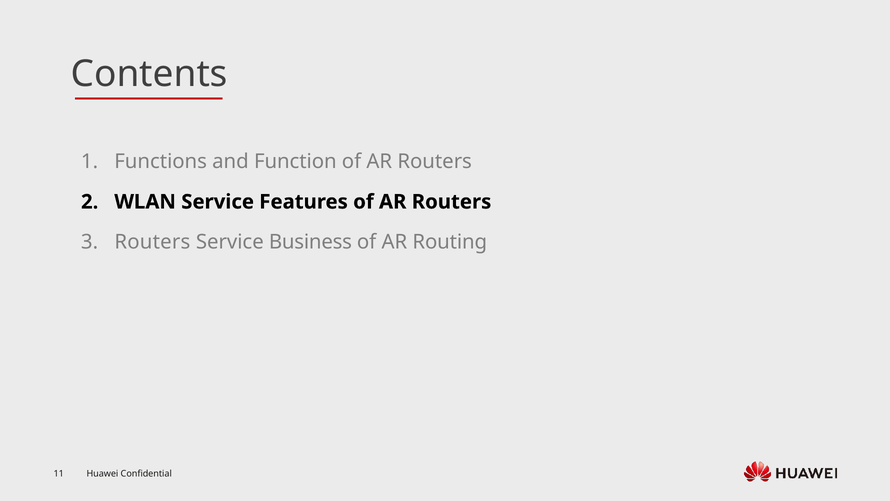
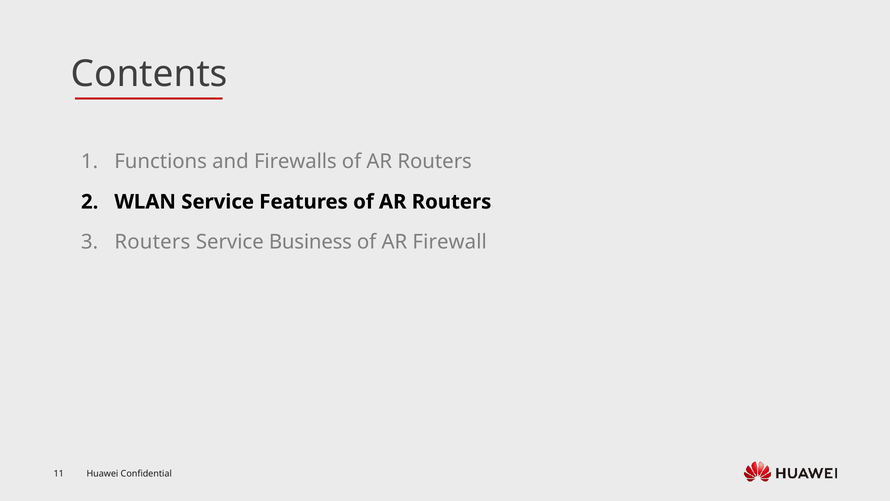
Function: Function -> Firewalls (295, 161)
Routing: Routing -> Firewall (450, 242)
